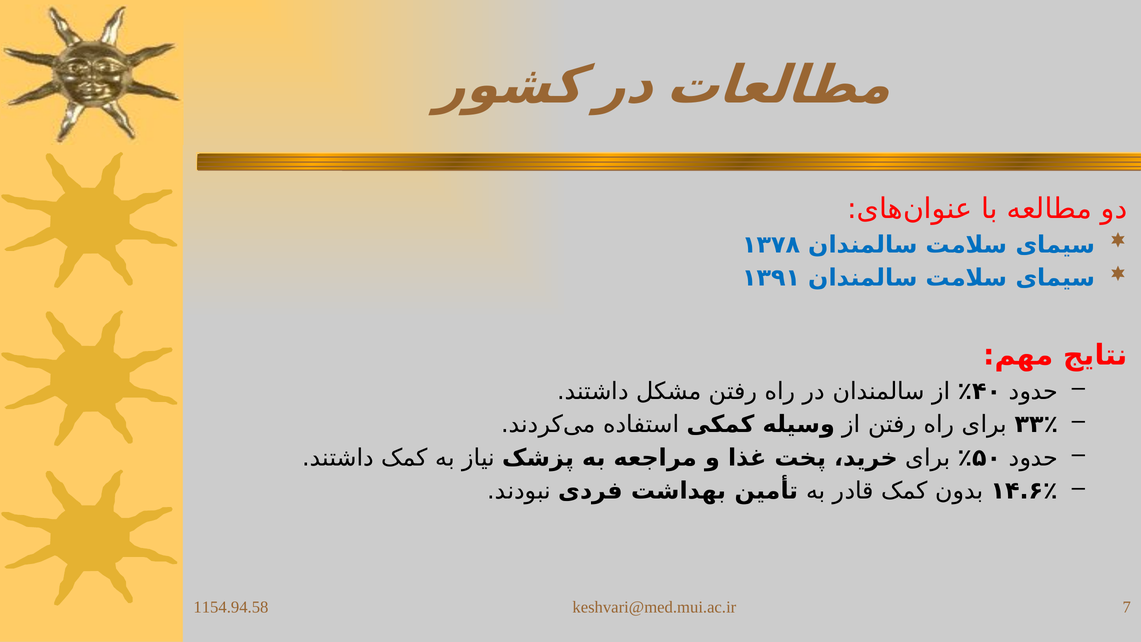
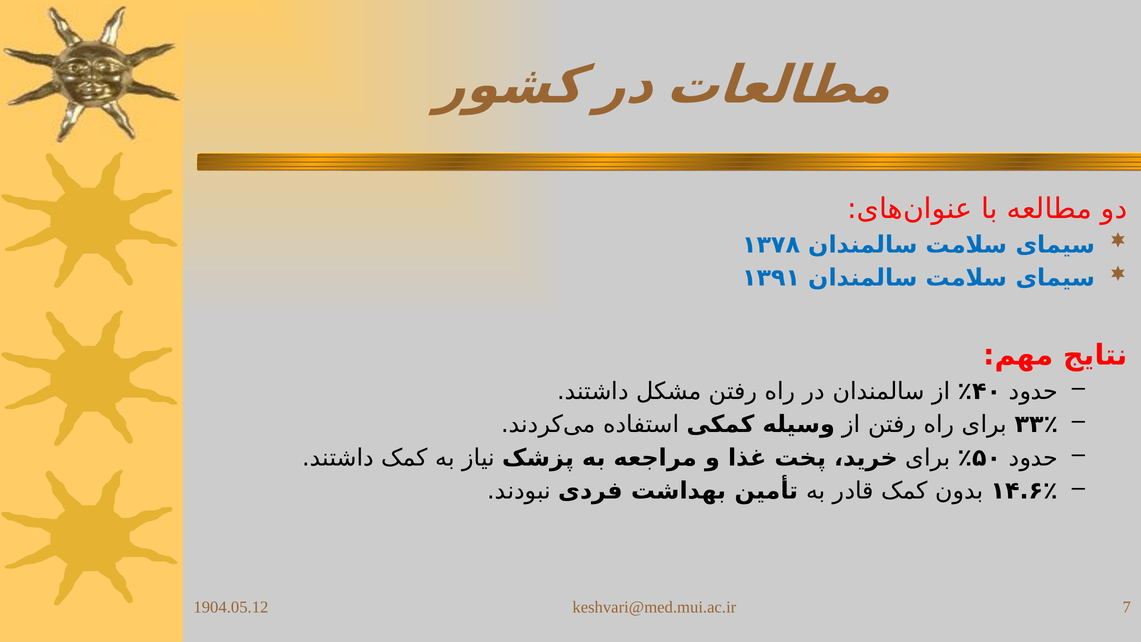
1154.94.58: 1154.94.58 -> 1904.05.12 (231, 607)
